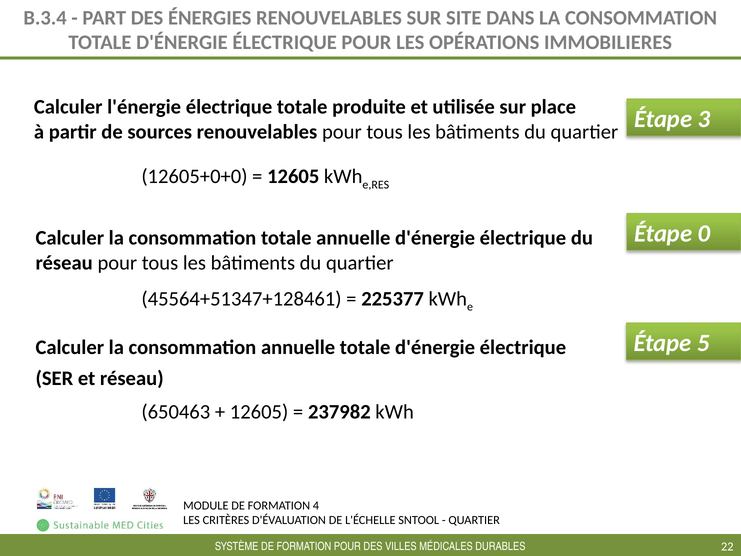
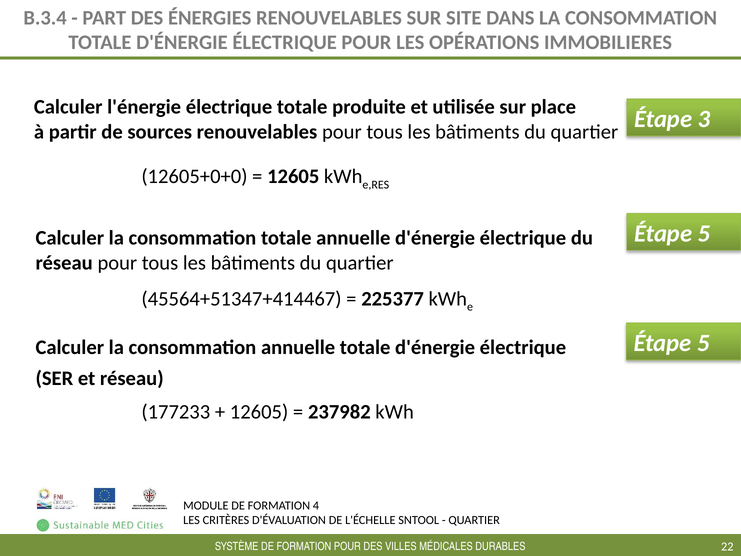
0: 0 -> 5 (704, 233)
45564+51347+128461: 45564+51347+128461 -> 45564+51347+414467 (241, 299)
650463: 650463 -> 177233 (176, 412)
